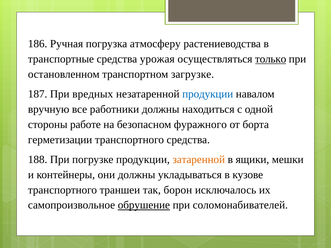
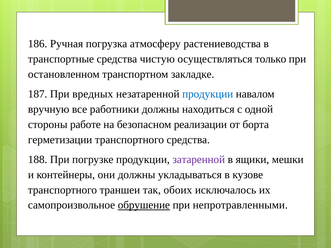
урожая: урожая -> чистую (157, 59)
только underline: present -> none (271, 59)
загрузке: загрузке -> закладке (193, 74)
фуражного: фуражного -> реализации (200, 125)
затаренной colour: orange -> purple (199, 160)
борон: борон -> обоих (178, 190)
соломонабивателей: соломонабивателей -> непротравленными (240, 205)
